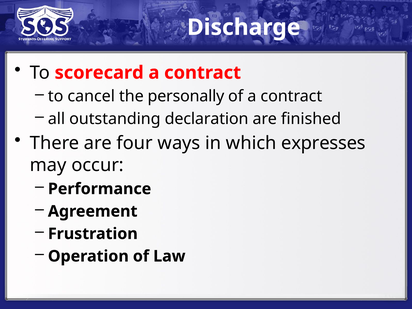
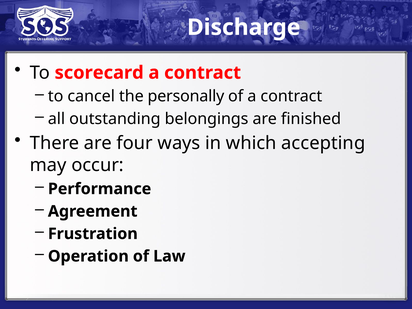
declaration: declaration -> belongings (207, 119)
expresses: expresses -> accepting (323, 143)
